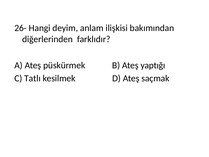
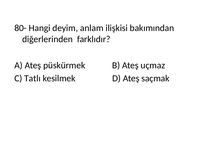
26-: 26- -> 80- (21, 28)
yaptığı: yaptığı -> uçmaz (153, 65)
